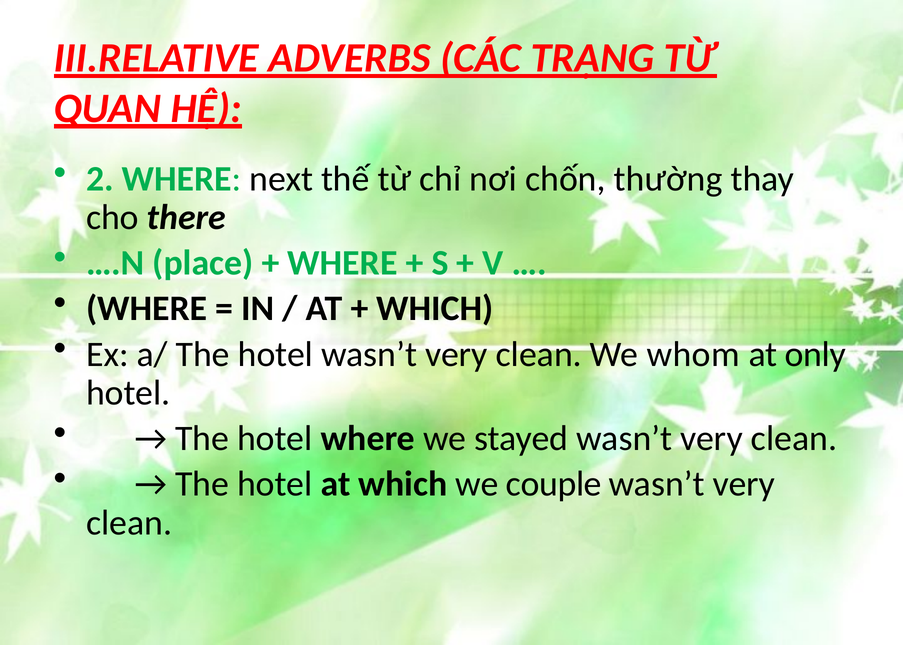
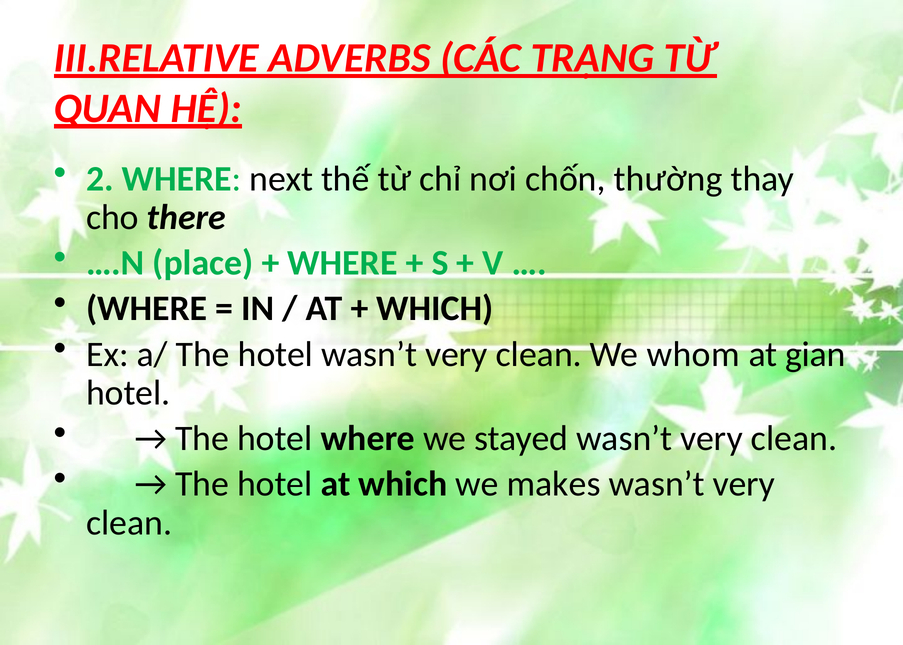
only: only -> gian (815, 354)
couple: couple -> makes (554, 484)
